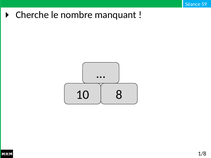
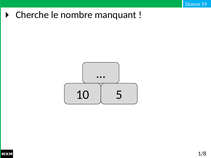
8: 8 -> 5 (119, 95)
